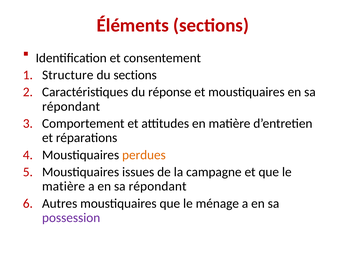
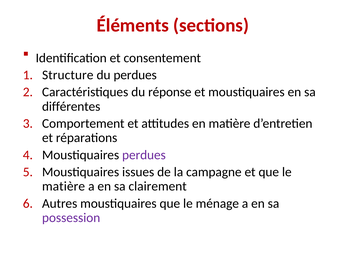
du sections: sections -> perdues (135, 75)
répondant: répondant -> différentes (71, 106)
perdues colour: orange -> purple (144, 155)
a en sa répondant: répondant -> clairement (158, 186)
